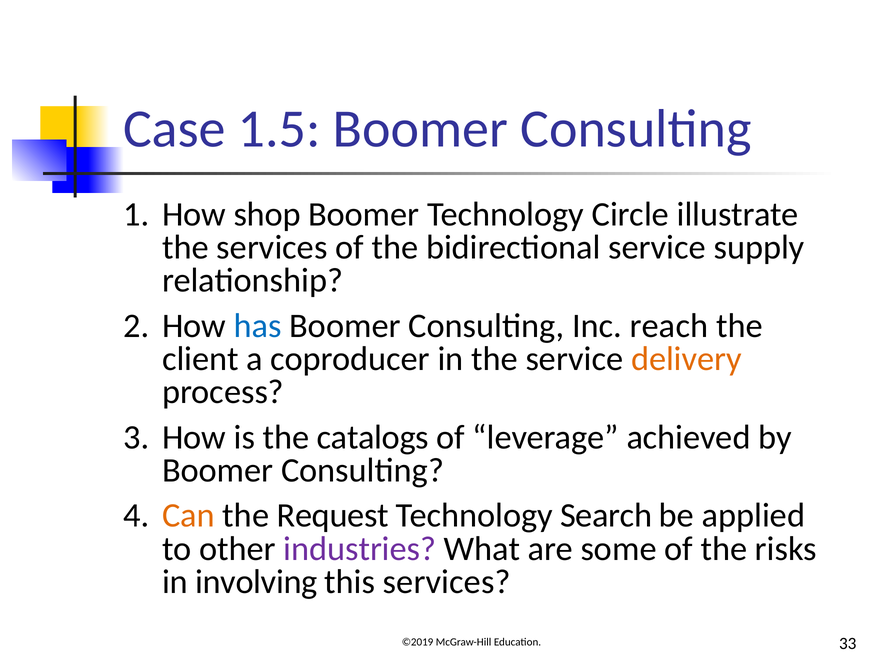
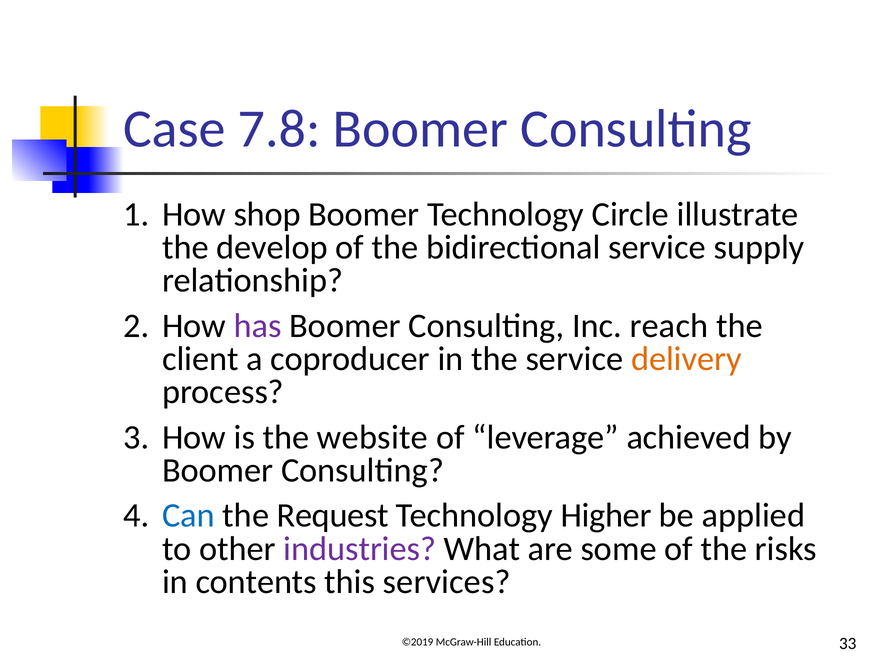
1.5: 1.5 -> 7.8 (279, 129)
the services: services -> develop (272, 248)
has colour: blue -> purple (258, 326)
catalogs: catalogs -> website (373, 437)
Can colour: orange -> blue (188, 516)
Search: Search -> Higher (606, 516)
involving: involving -> contents (256, 582)
